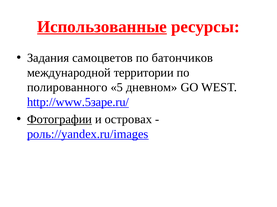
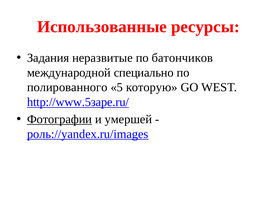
Использованные underline: present -> none (102, 27)
самоцветов: самоцветов -> неразвитые (102, 58)
территории: территории -> специально (144, 73)
дневном: дневном -> которую (152, 88)
островах: островах -> умершей (128, 120)
